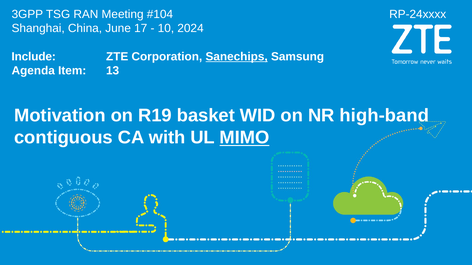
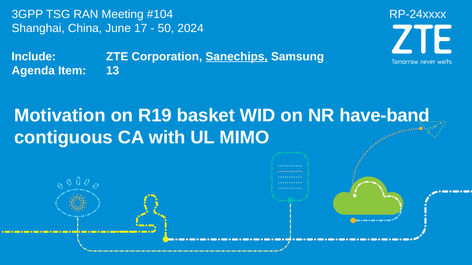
10: 10 -> 50 (166, 28)
high-band: high-band -> have-band (384, 116)
MIMO underline: present -> none (245, 138)
